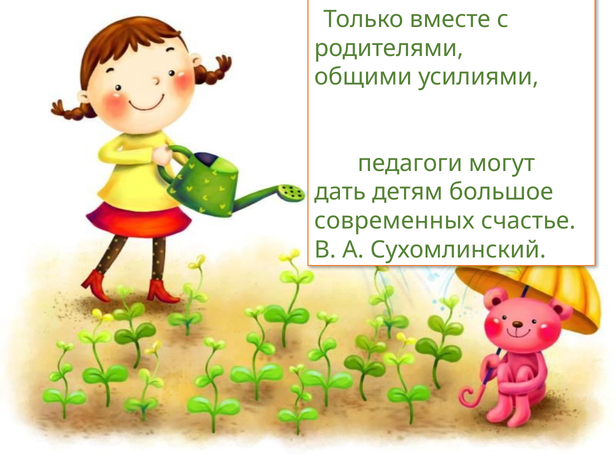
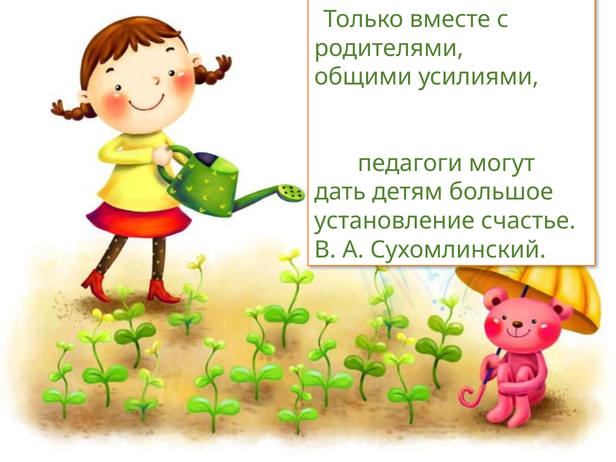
современных: современных -> установление (394, 221)
